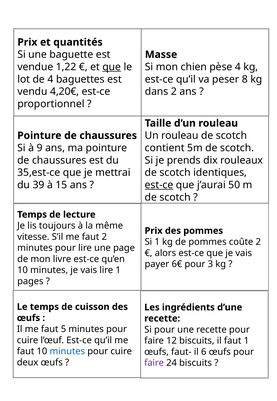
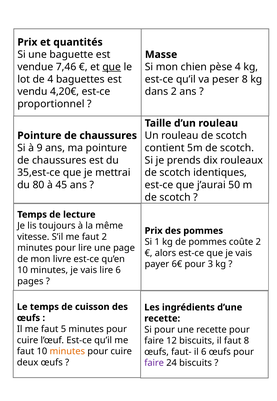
1,22: 1,22 -> 7,46 (66, 67)
39: 39 -> 80 (38, 185)
15: 15 -> 45 (61, 185)
est-ce underline: present -> none (159, 185)
lire 1: 1 -> 6 (118, 270)
faut 1: 1 -> 8 (246, 340)
minutes colour: blue -> orange (67, 350)
